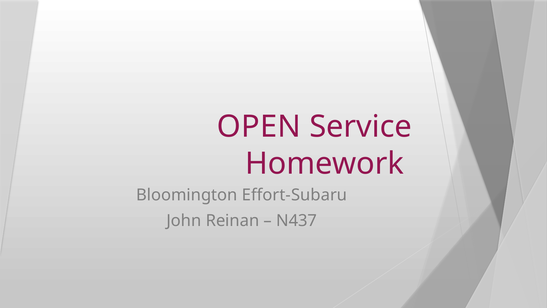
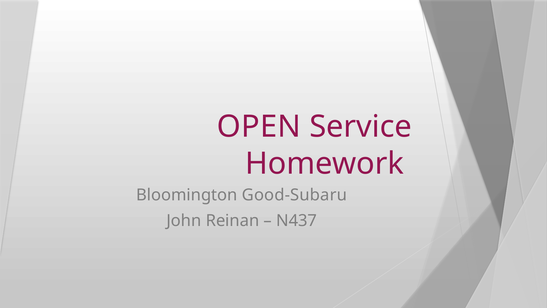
Effort-Subaru: Effort-Subaru -> Good-Subaru (294, 195)
